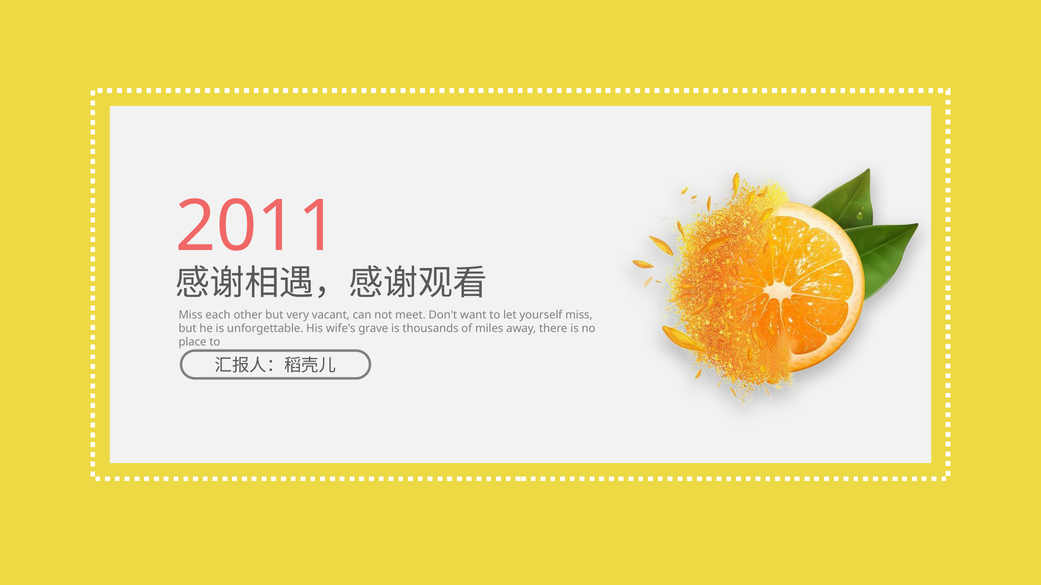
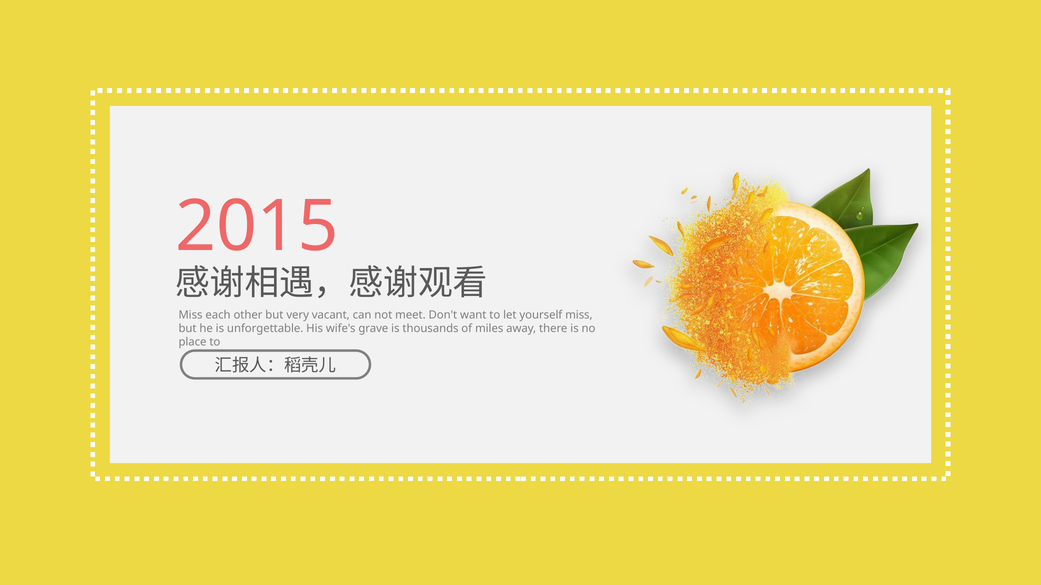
2011: 2011 -> 2015 (257, 227)
